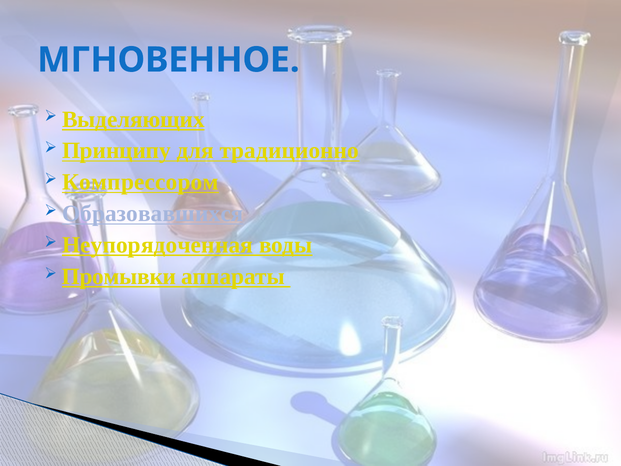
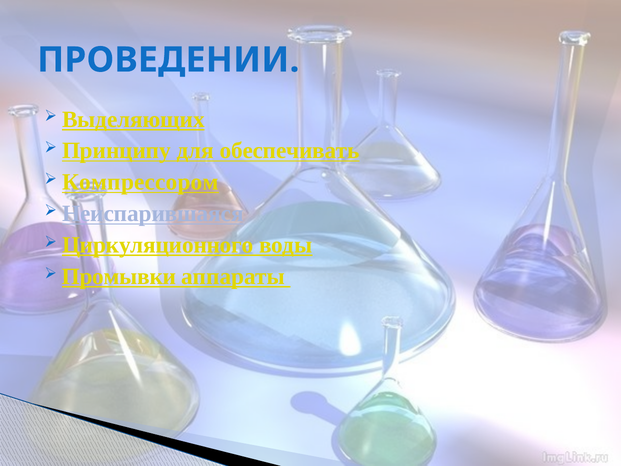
МГНОВЕННОЕ: МГНОВЕННОЕ -> ПРОВЕДЕНИИ (168, 60)
традиционно: традиционно -> обеспечивать (290, 151)
Образовавшихся: Образовавшихся -> Неиспарившаяся (153, 214)
Неупорядоченная: Неупорядоченная -> Циркуляционного (158, 245)
